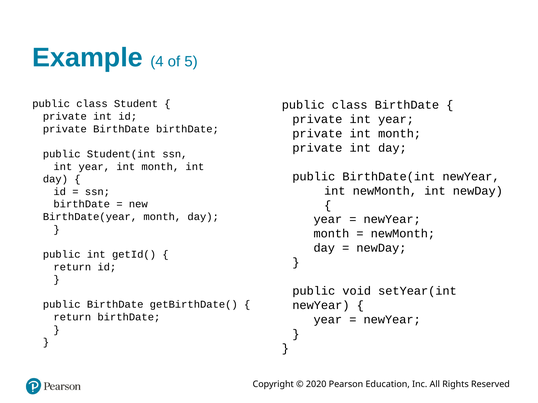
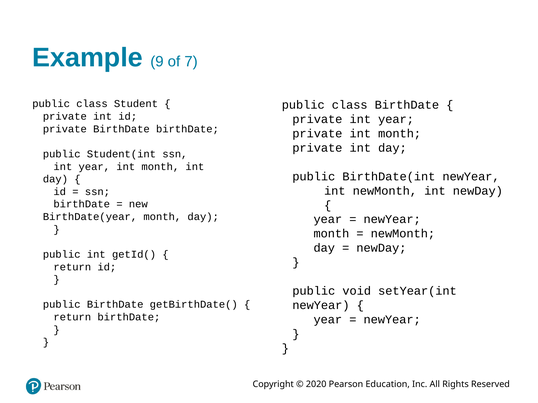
4: 4 -> 9 (157, 62)
5: 5 -> 7 (191, 62)
